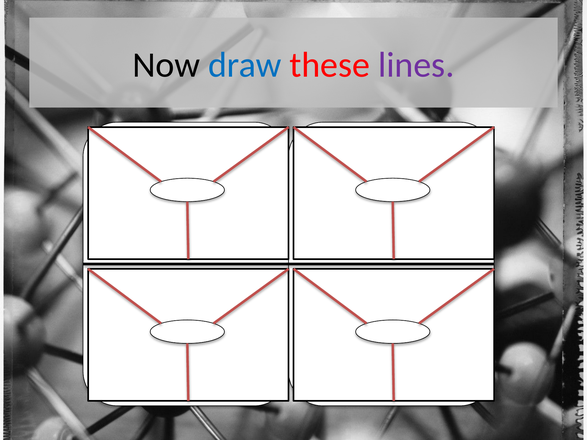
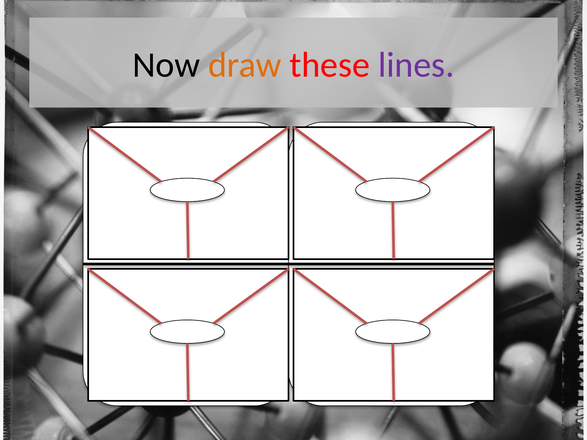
draw colour: blue -> orange (245, 65)
